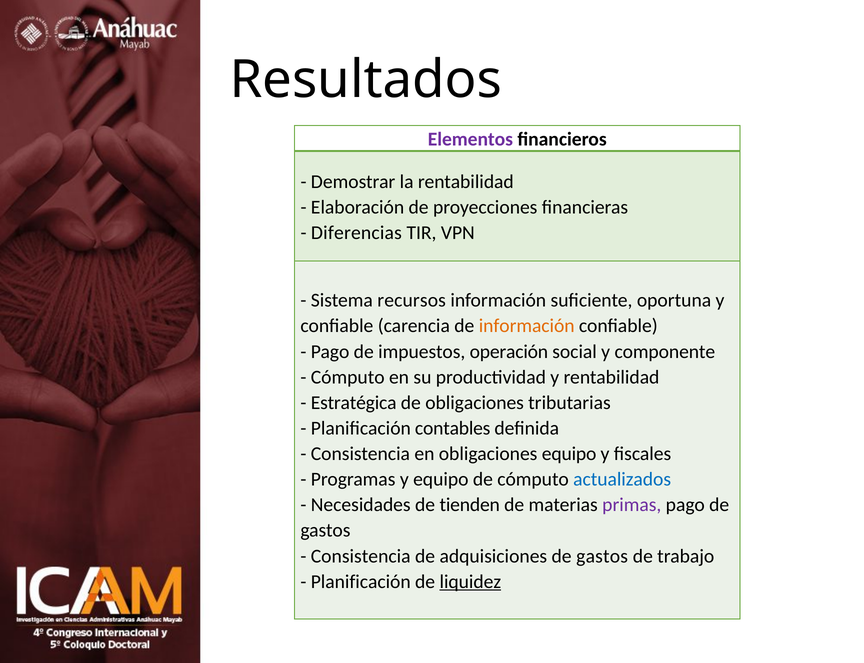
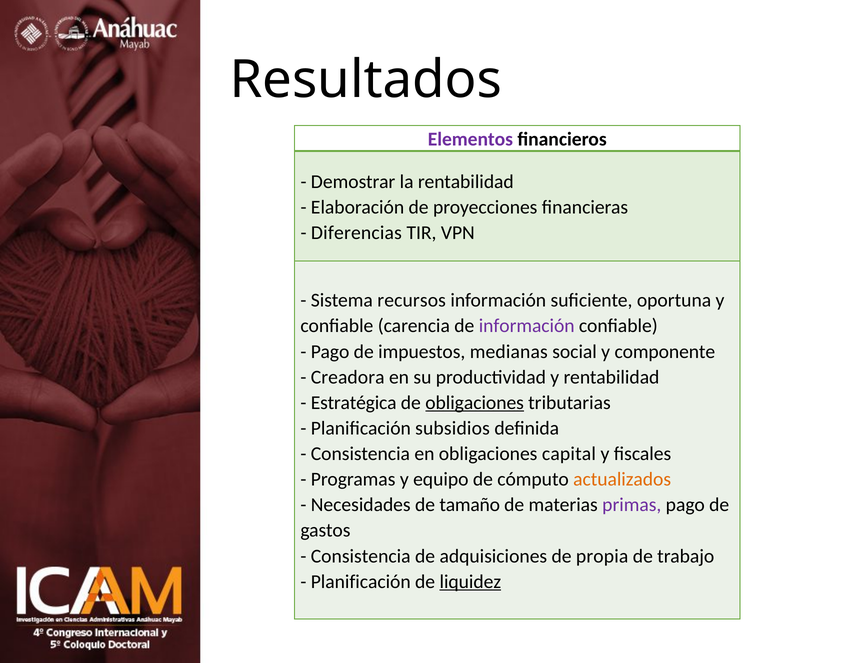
información colour: orange -> purple (527, 326)
operación: operación -> medianas (509, 352)
Cómputo: Cómputo -> Creadora (348, 377)
obligaciones underline: none -> present (475, 403)
contables: contables -> subsidios (452, 429)
obligaciones equipo: equipo -> capital (569, 454)
actualizados colour: blue -> orange (622, 480)
tienden: tienden -> tamaño (470, 505)
adquisiciones de gastos: gastos -> propia (602, 556)
